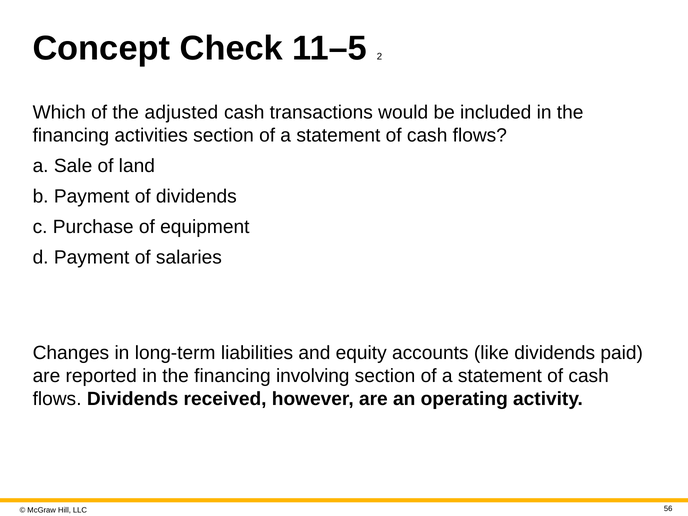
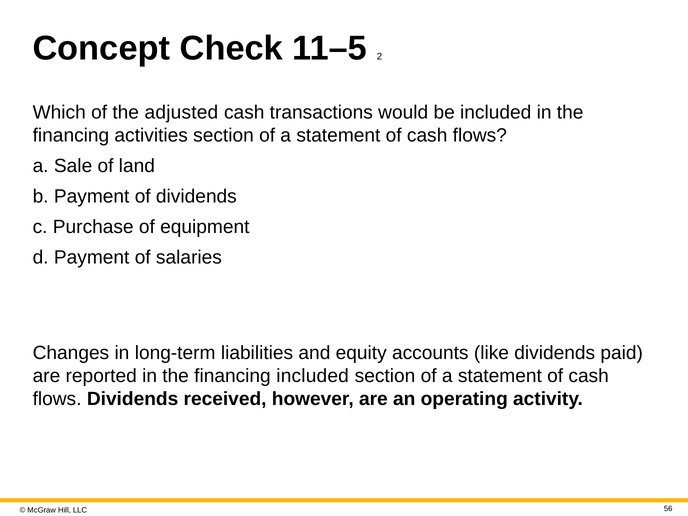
financing involving: involving -> included (313, 376)
